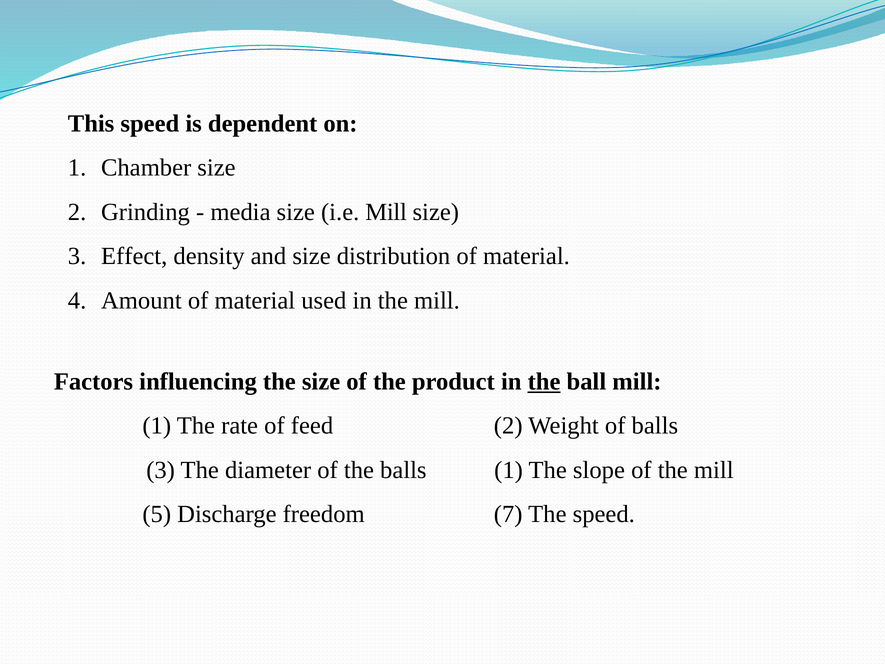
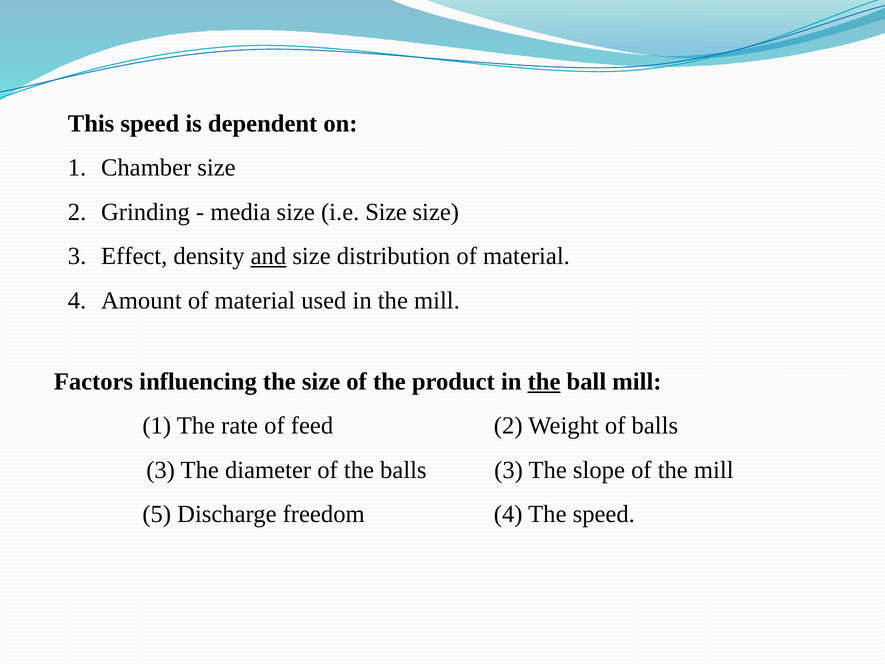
i.e Mill: Mill -> Size (386, 212)
and underline: none -> present (268, 256)
the balls 1: 1 -> 3 (509, 470)
freedom 7: 7 -> 4 (508, 514)
